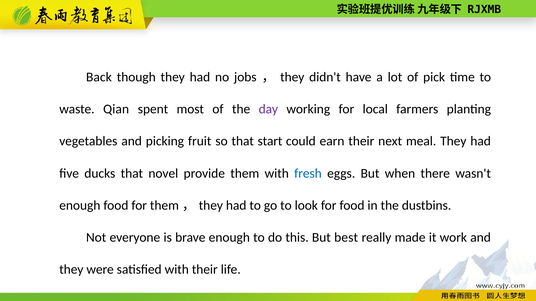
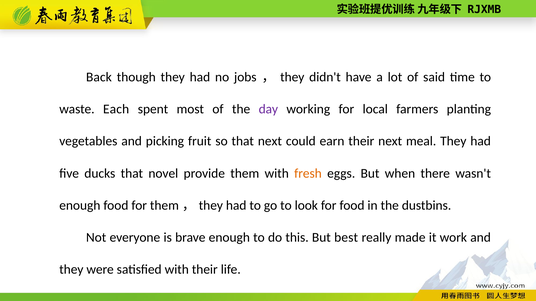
pick: pick -> said (434, 77)
Qian: Qian -> Each (116, 109)
that start: start -> next (270, 141)
fresh colour: blue -> orange (308, 174)
